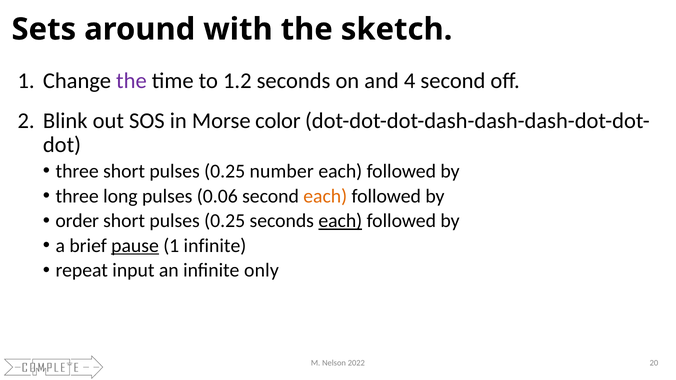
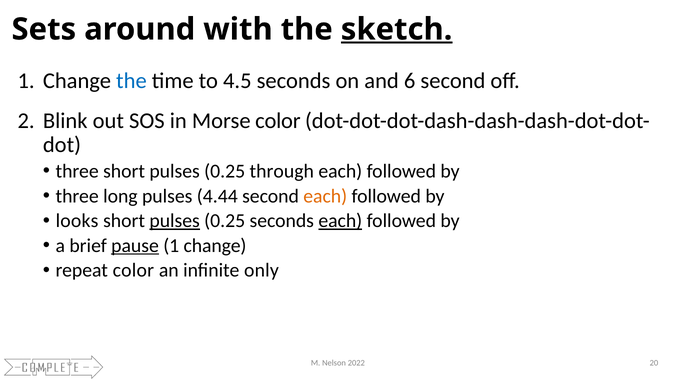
sketch underline: none -> present (397, 29)
the colour: purple -> blue (131, 81)
1.2: 1.2 -> 4.5 (237, 81)
4: 4 -> 6 (410, 81)
number: number -> through (282, 171)
0.06: 0.06 -> 4.44 (217, 196)
order: order -> looks (77, 221)
pulses underline: none -> present (175, 221)
infinite: infinite -> change (215, 246)
repeat input: input -> color (133, 270)
